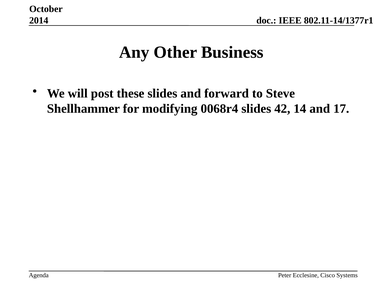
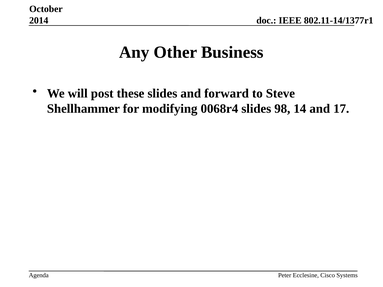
42: 42 -> 98 (282, 109)
